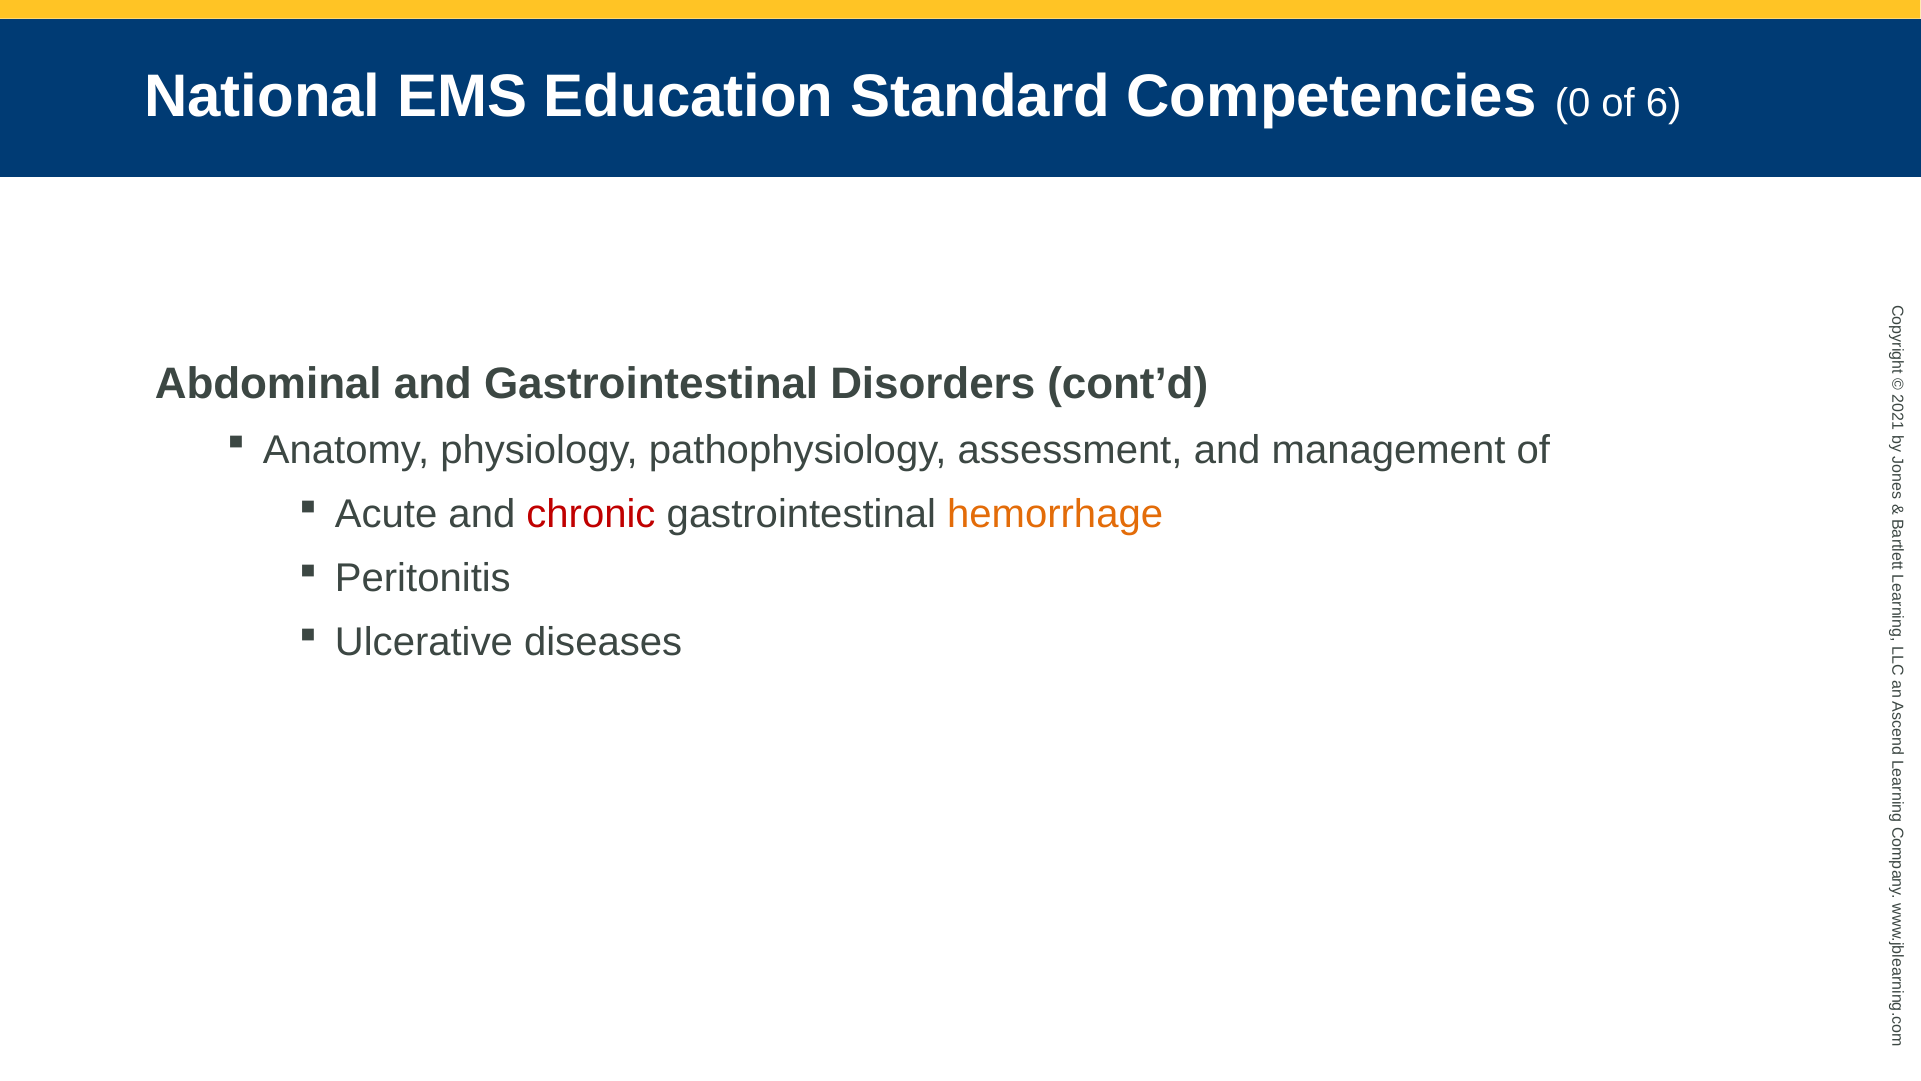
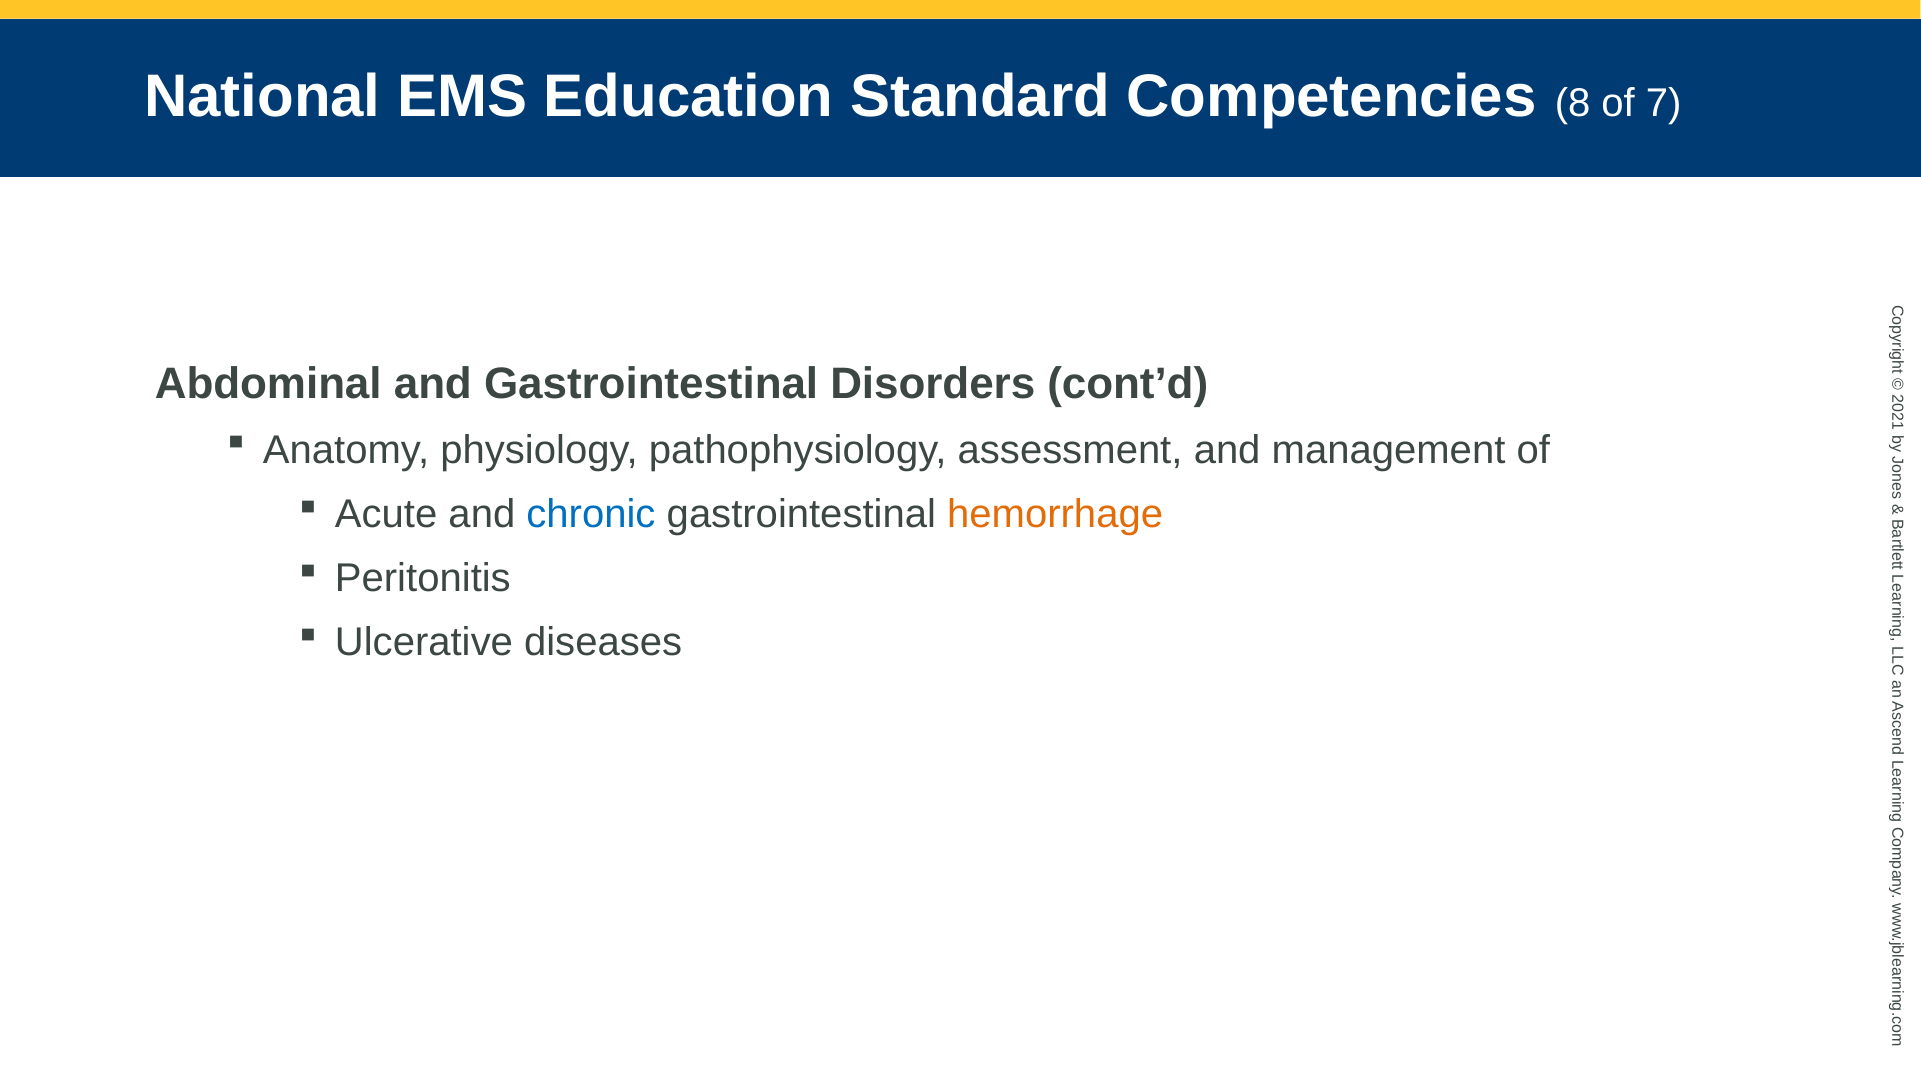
Competencies 0: 0 -> 8 (1573, 103)
6: 6 -> 7 (1664, 103)
chronic colour: red -> blue (591, 514)
